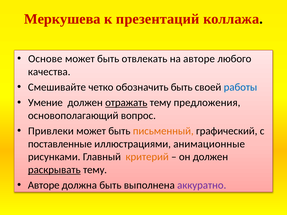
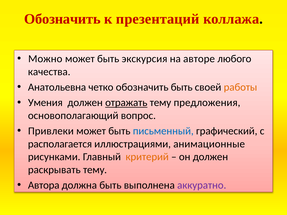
Меркушева: Меркушева -> Обозначить (62, 19)
Основе: Основе -> Можно (45, 59)
отвлекать: отвлекать -> экскурсия (144, 59)
Смешивайте: Смешивайте -> Анатольевна (57, 87)
работы colour: blue -> orange (240, 87)
Умение: Умение -> Умения (45, 103)
письменный colour: orange -> blue (163, 131)
поставленные: поставленные -> располагается (60, 144)
раскрывать underline: present -> none (54, 170)
Авторе: Авторе -> Автора (44, 185)
